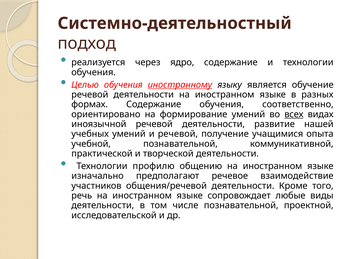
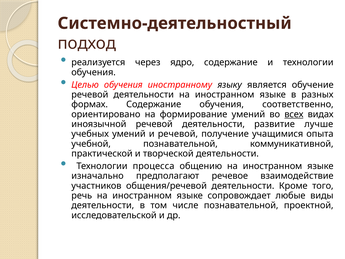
иностранному underline: present -> none (180, 85)
нашей: нашей -> лучше (319, 124)
профилю: профилю -> процесса (154, 166)
